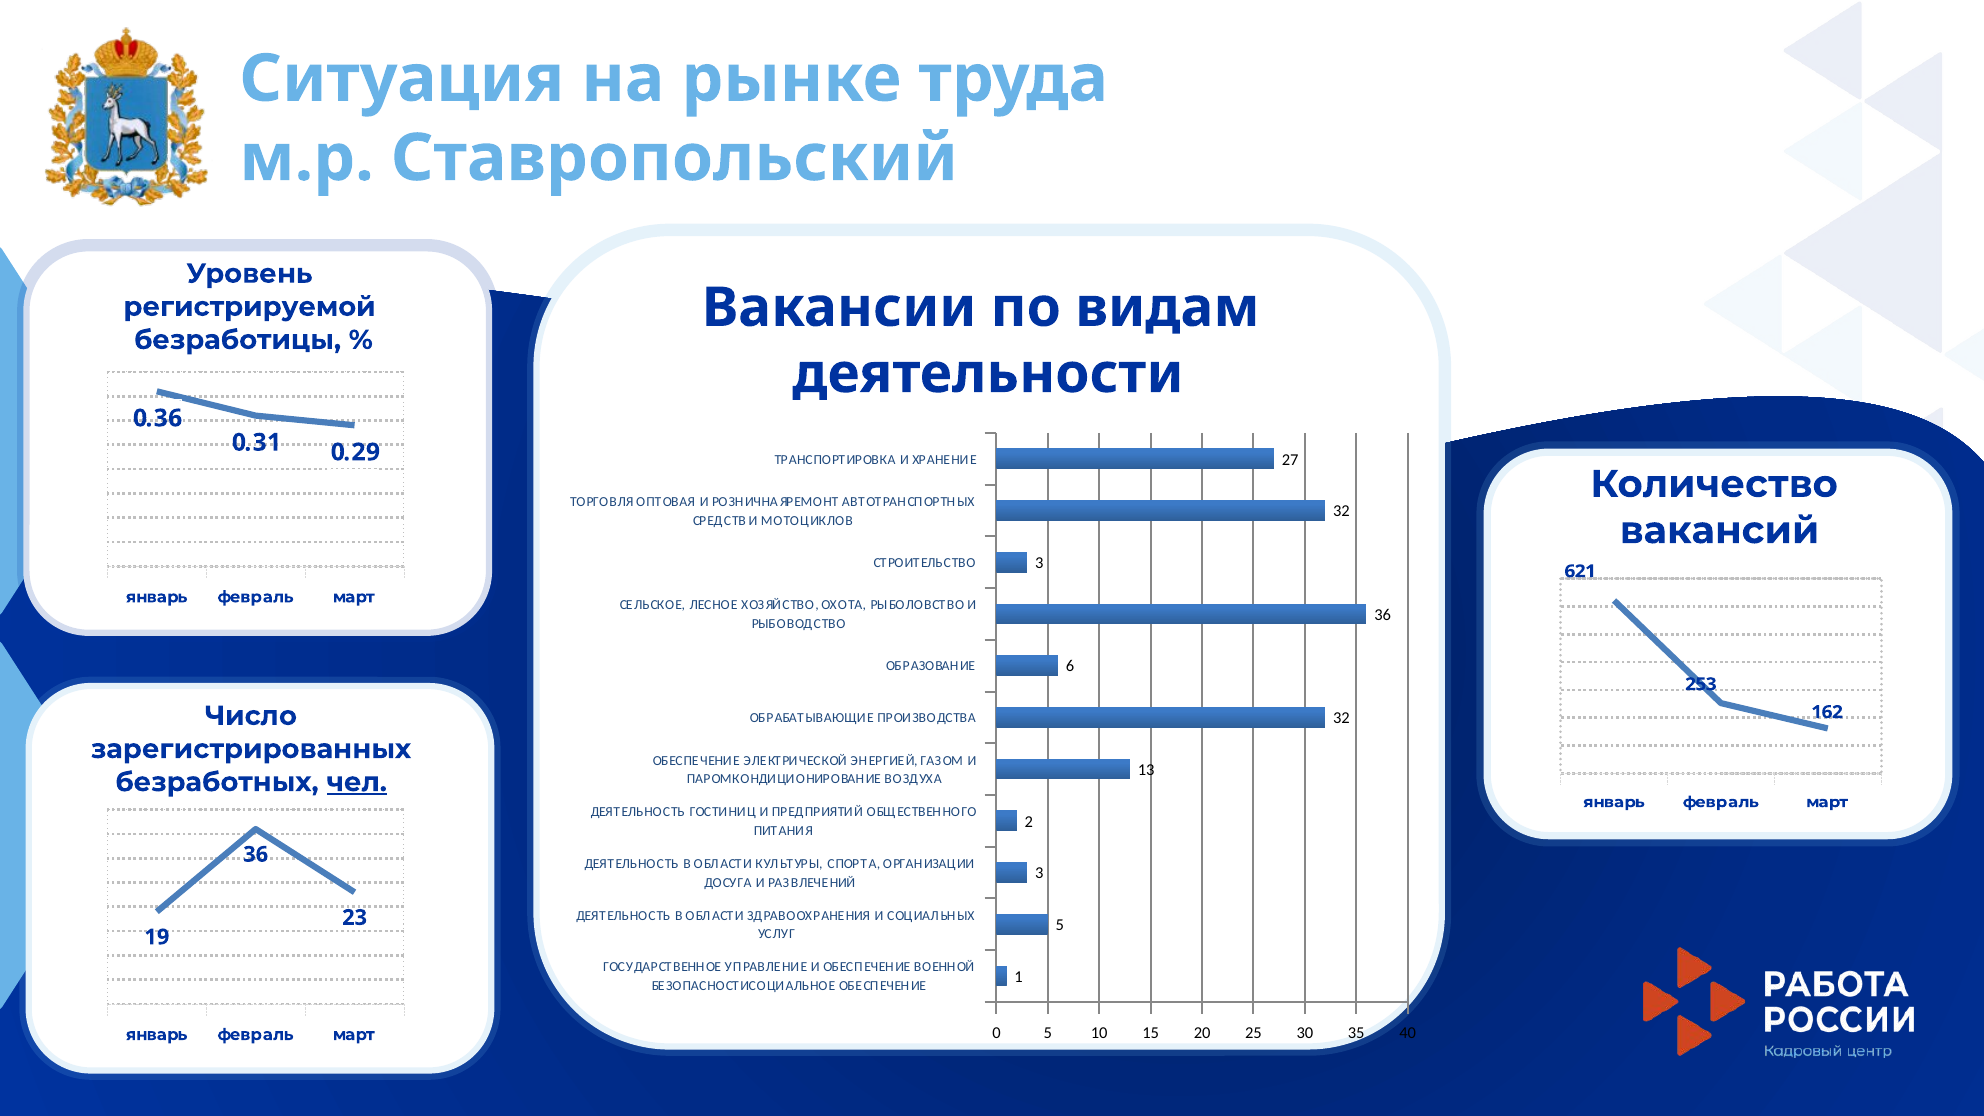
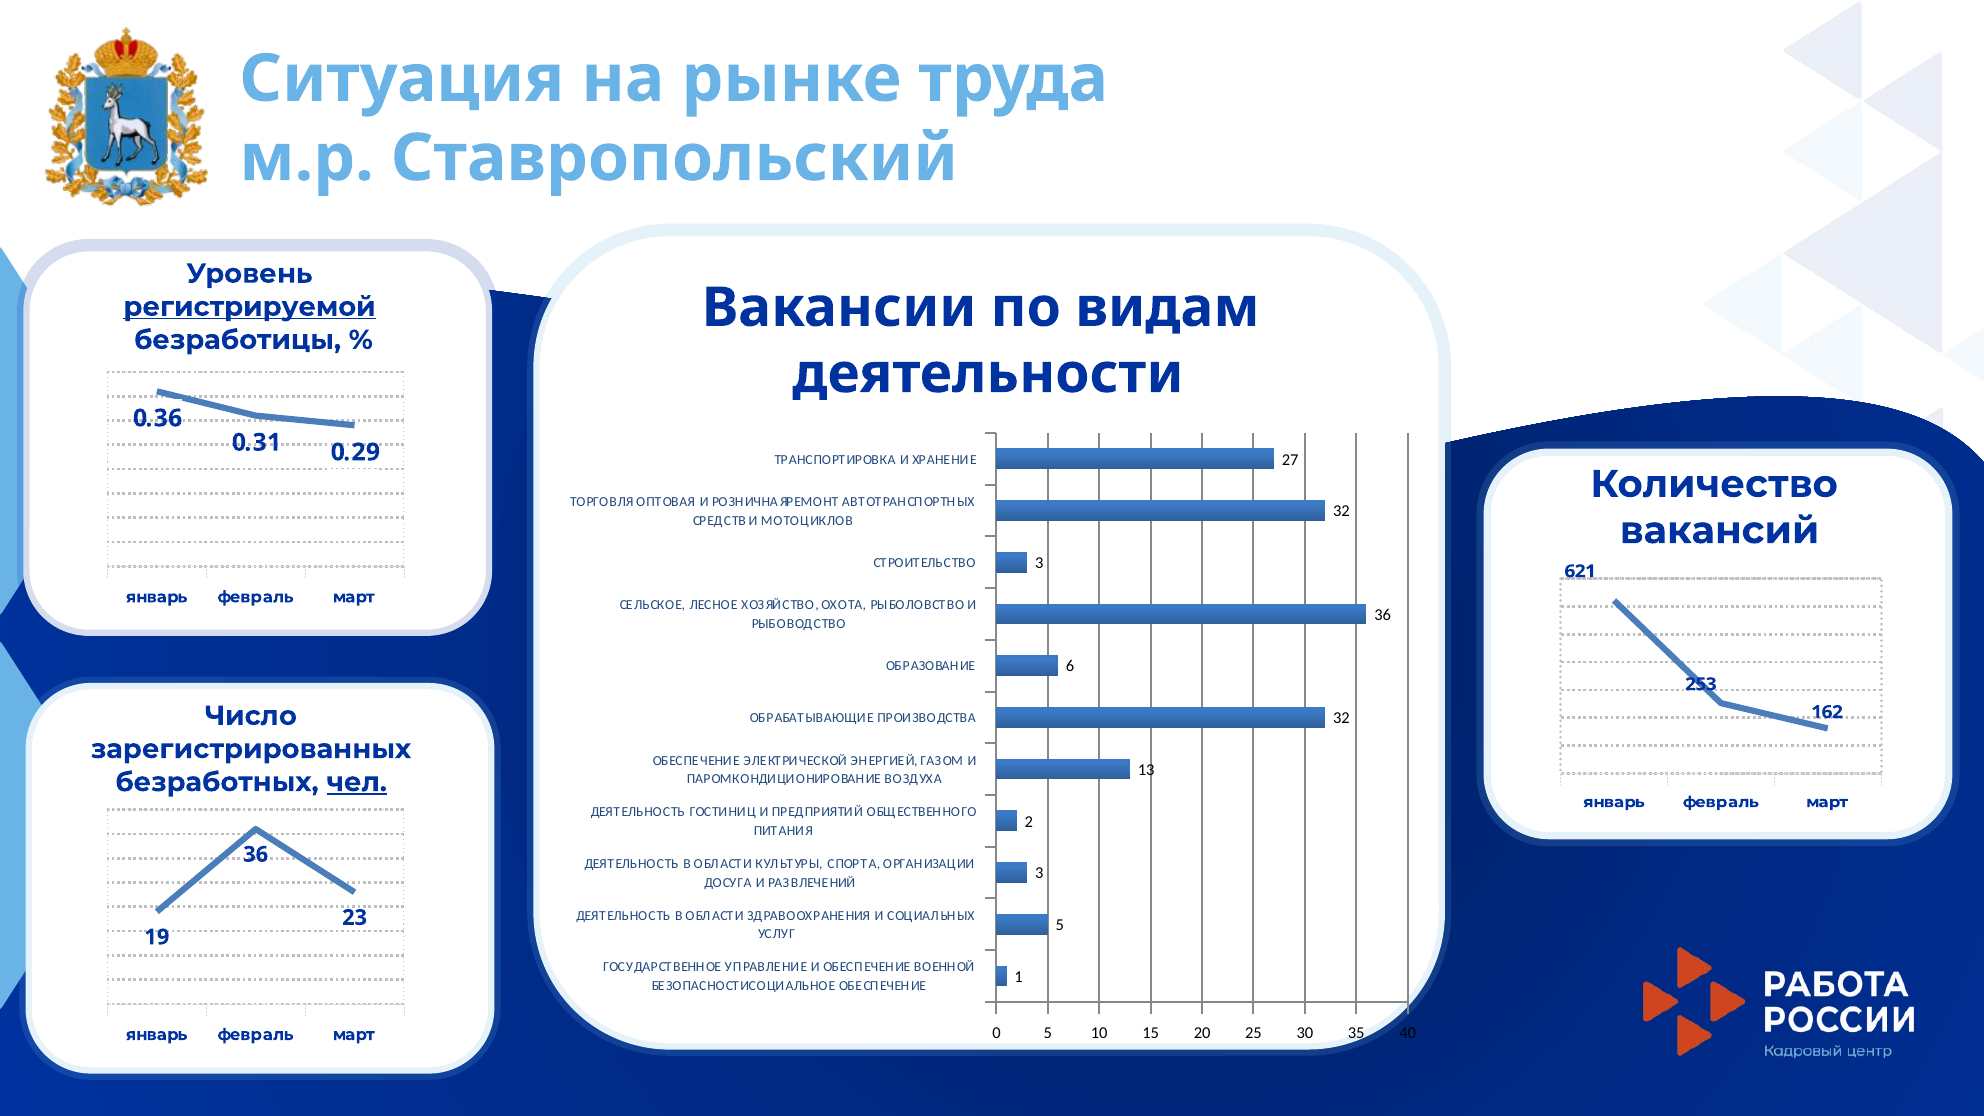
регистрируемой underline: none -> present (250, 307)
